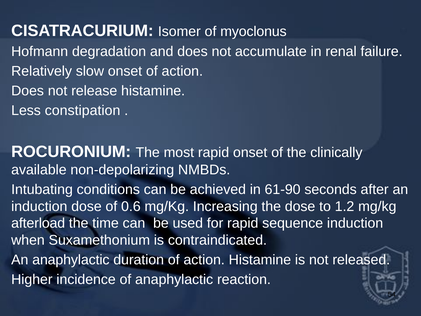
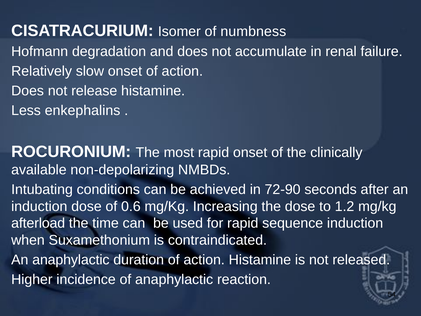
myoclonus: myoclonus -> numbness (253, 31)
constipation: constipation -> enkephalins (83, 110)
61-90: 61-90 -> 72-90 (283, 189)
